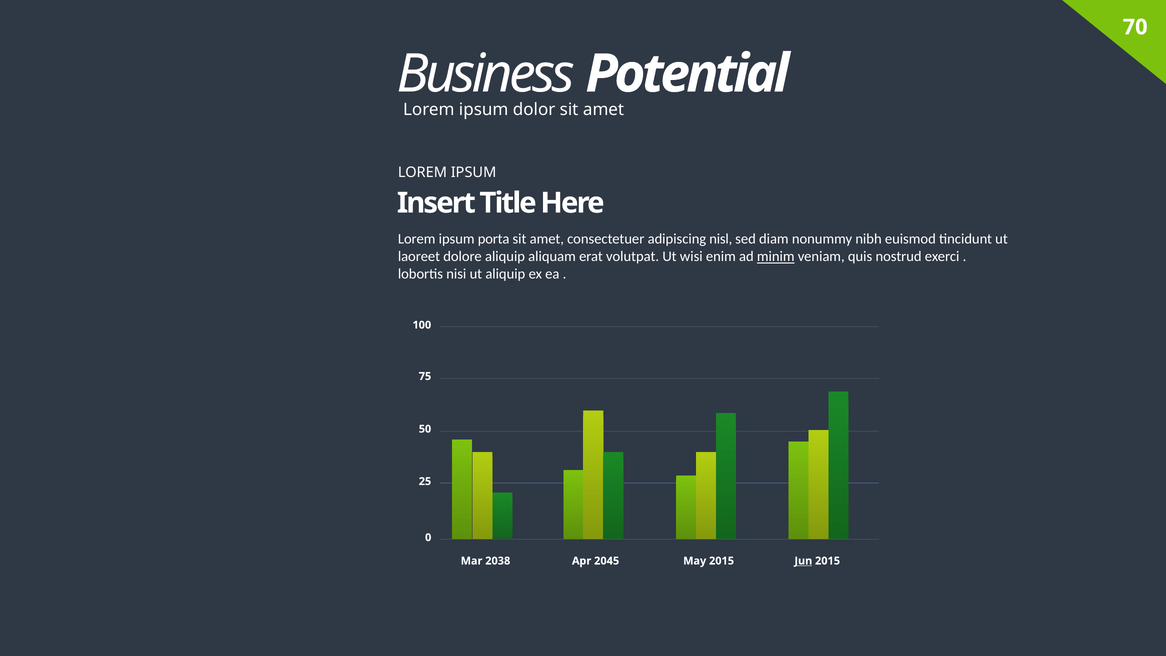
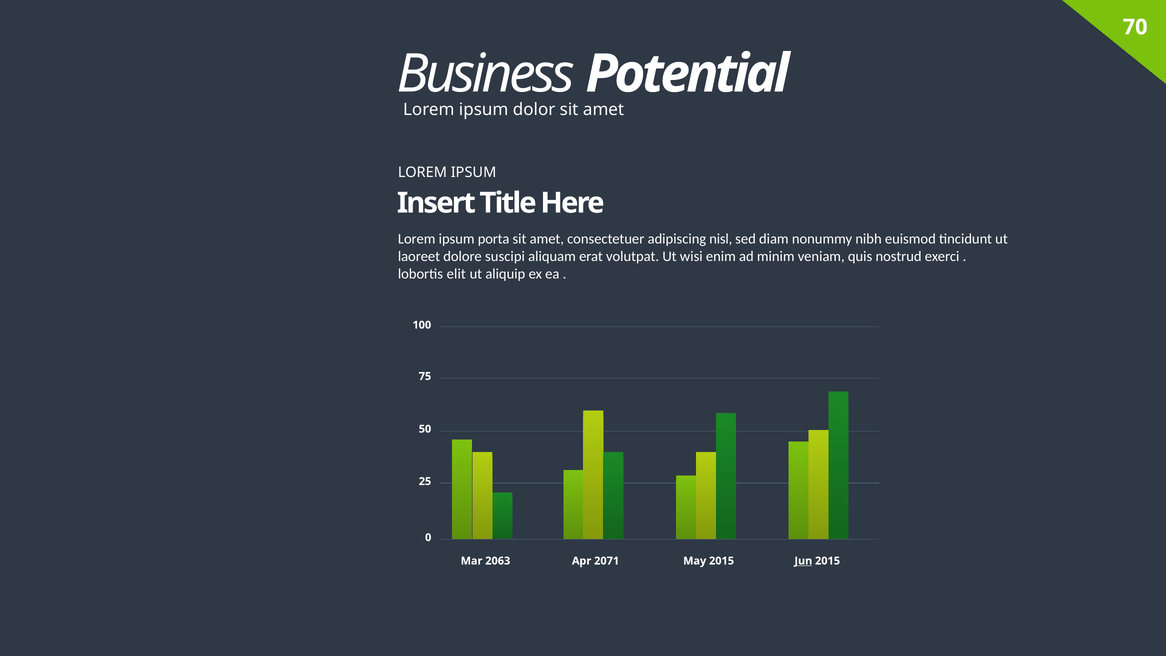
dolore aliquip: aliquip -> suscipi (505, 257)
minim underline: present -> none (776, 257)
nisi: nisi -> elit (456, 274)
2038: 2038 -> 2063 (498, 561)
2045: 2045 -> 2071 (607, 561)
